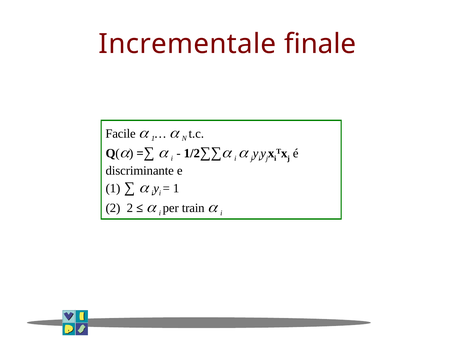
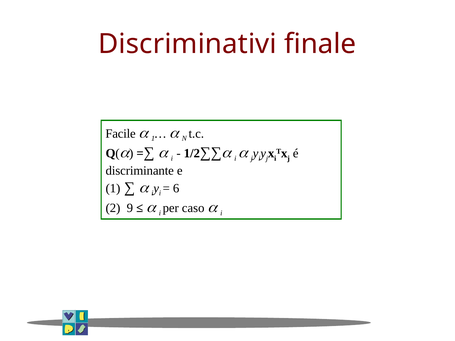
Incrementale: Incrementale -> Discriminativi (187, 44)
1: 1 -> 6 (176, 188)
2 2: 2 -> 9 (130, 208)
train: train -> caso (193, 208)
